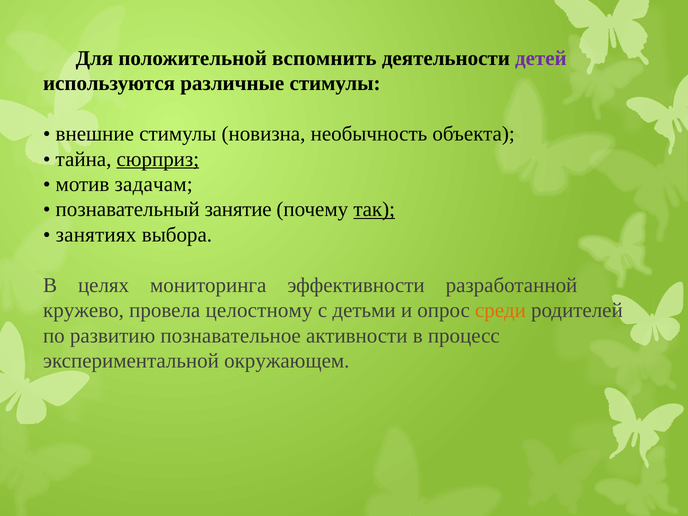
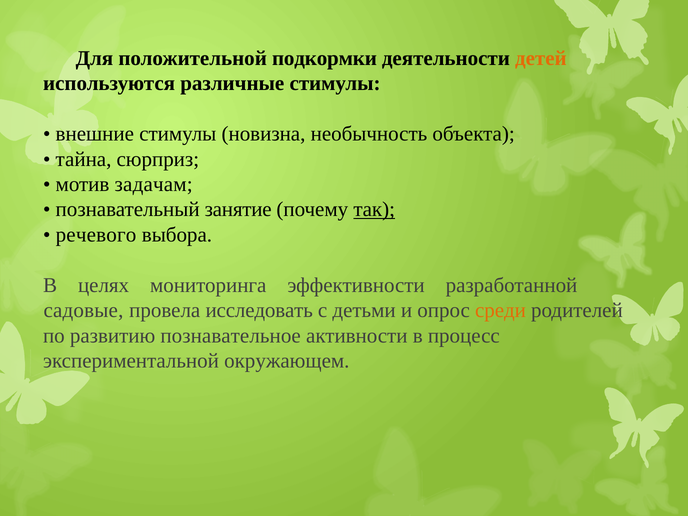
вспомнить: вспомнить -> подкормки (324, 58)
детей colour: purple -> orange (541, 58)
сюрприз underline: present -> none (158, 159)
занятиях: занятиях -> речевого (96, 235)
кружево: кружево -> садовые (83, 310)
целостному: целостному -> исследовать (259, 310)
